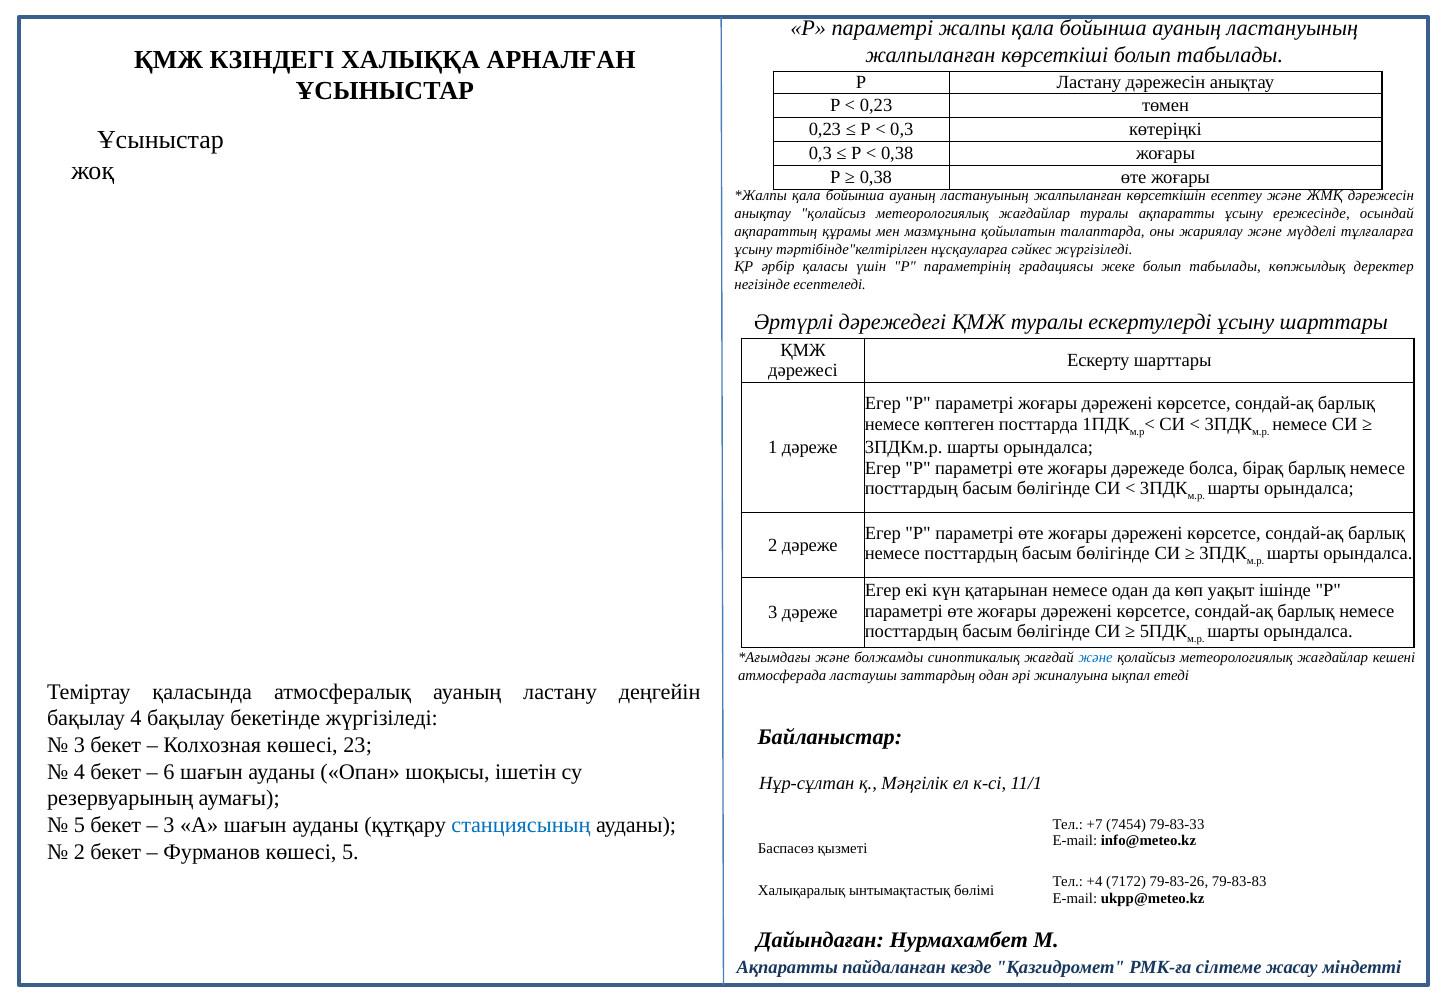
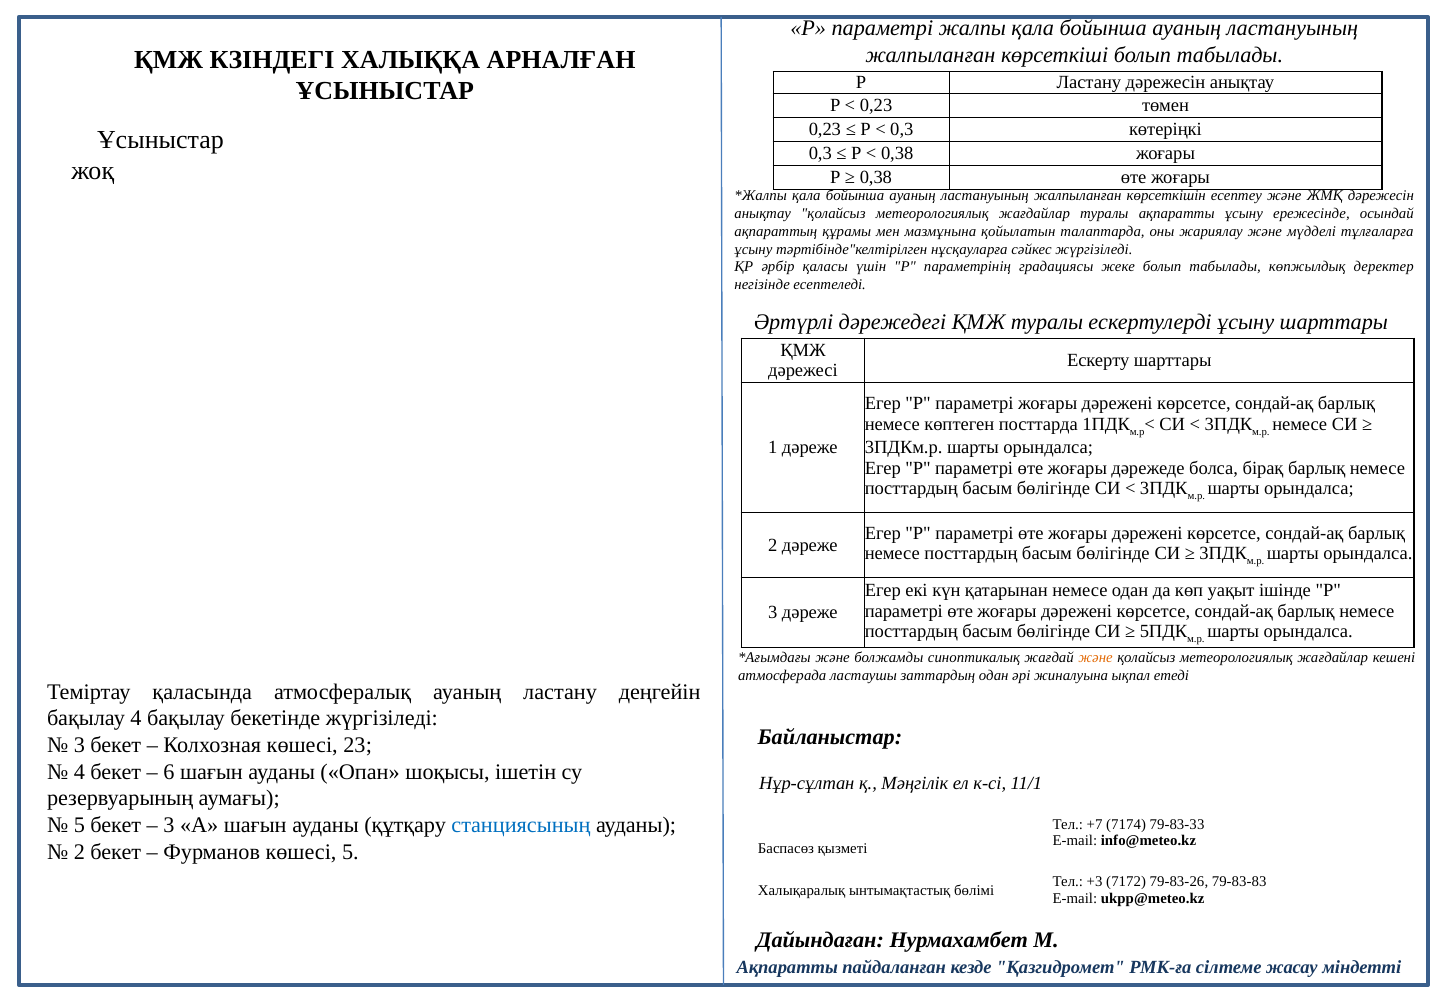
және colour: blue -> orange (1096, 658)
7454: 7454 -> 7174 (1126, 824)
+4: +4 -> +3 (1095, 882)
